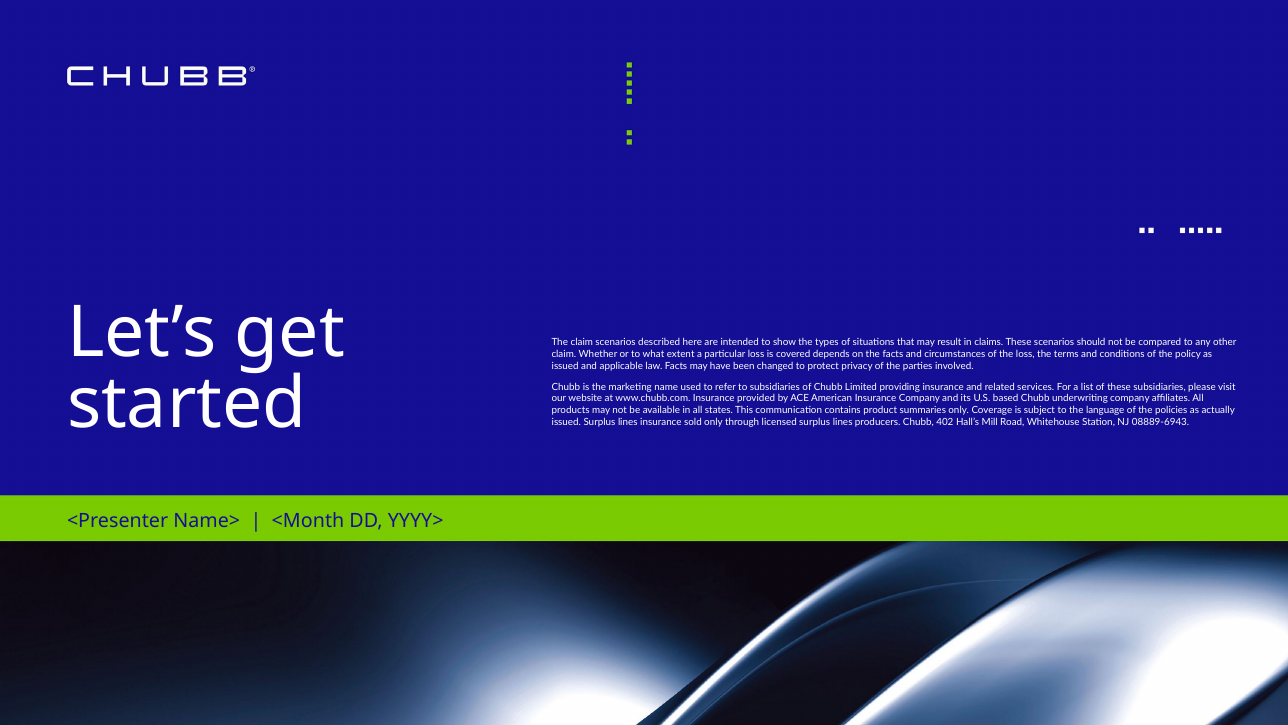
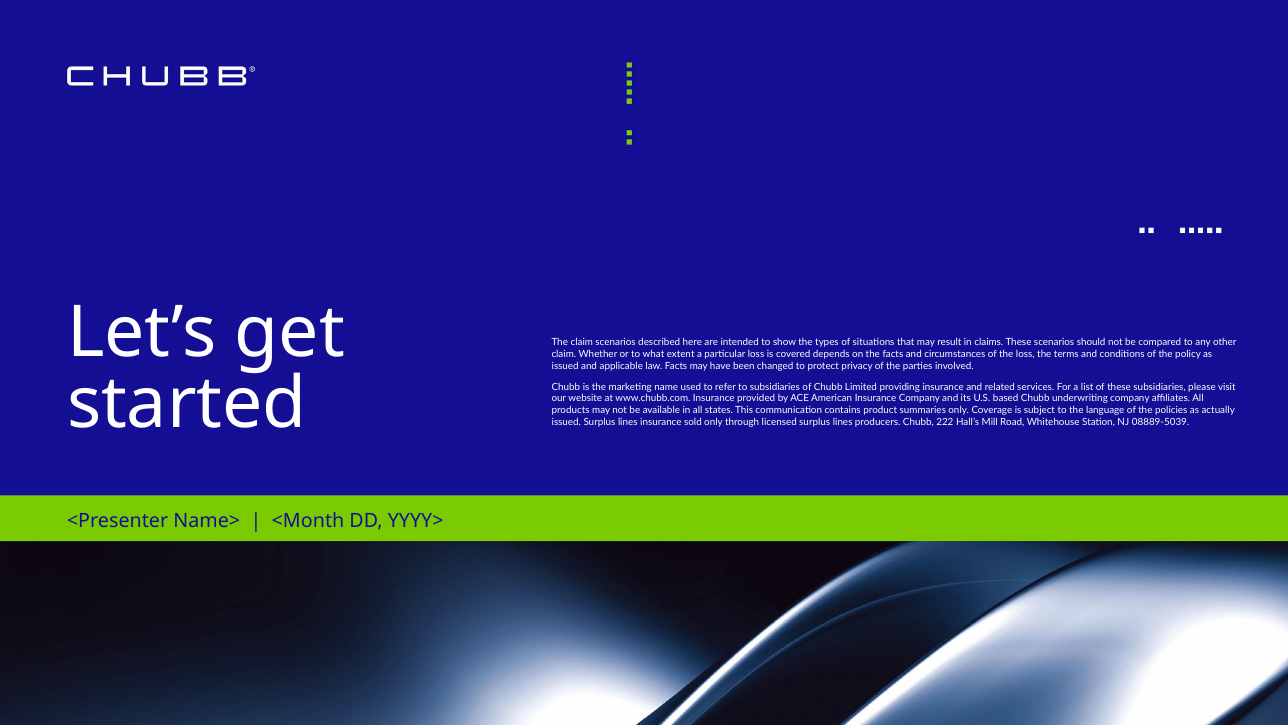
402: 402 -> 222 (945, 422)
08889-6943: 08889-6943 -> 08889-5039 (1161, 422)
